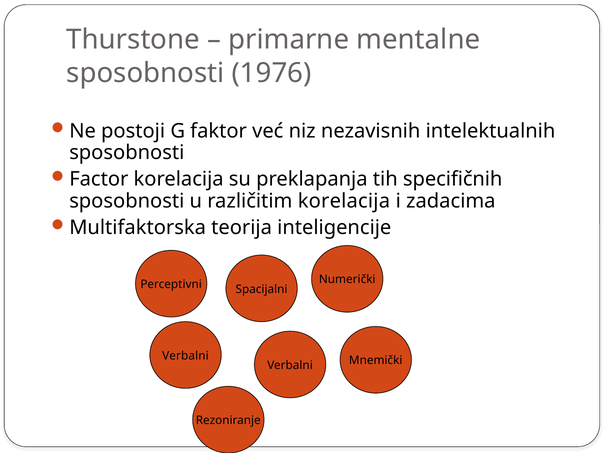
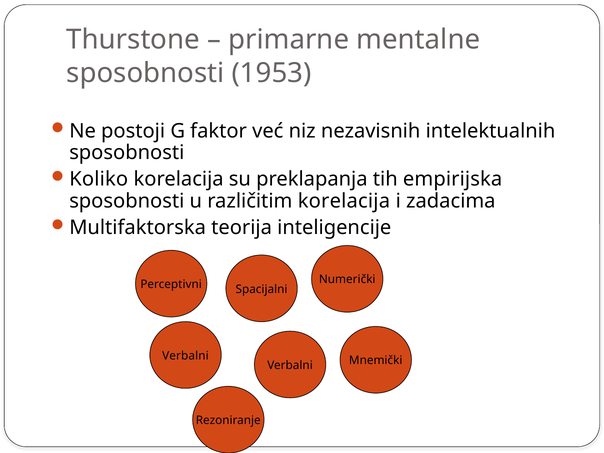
1976: 1976 -> 1953 (272, 73)
Factor: Factor -> Koliko (99, 179)
specifičnih: specifičnih -> empirijska (453, 179)
